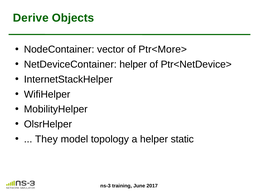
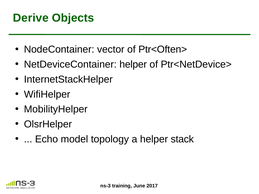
Ptr<More>: Ptr<More> -> Ptr<Often> (163, 50)
They: They -> Echo (46, 139)
static: static -> stack (182, 139)
